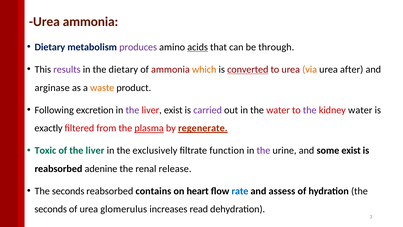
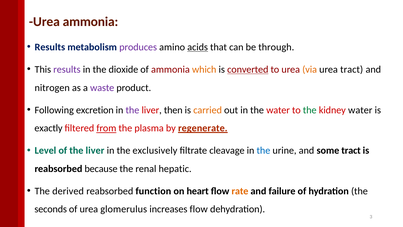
Dietary: Dietary -> Results (50, 47)
the dietary: dietary -> dioxide (123, 69)
urea after: after -> tract (352, 69)
arginase: arginase -> nitrogen (52, 88)
waste colour: orange -> purple (102, 88)
liver exist: exist -> then (173, 110)
carried colour: purple -> orange (208, 110)
the colour: purple -> green (310, 110)
from underline: none -> present (106, 128)
plasma underline: present -> none (149, 128)
Toxic: Toxic -> Level (45, 150)
function: function -> cleavage (227, 150)
the colour: purple -> blue (263, 150)
some exist: exist -> tract (351, 150)
adenine: adenine -> because (101, 169)
release: release -> hepatic (175, 169)
seconds: seconds -> derived (68, 191)
contains: contains -> function (153, 191)
rate colour: blue -> orange (240, 191)
assess: assess -> failure (282, 191)
increases read: read -> flow (199, 209)
